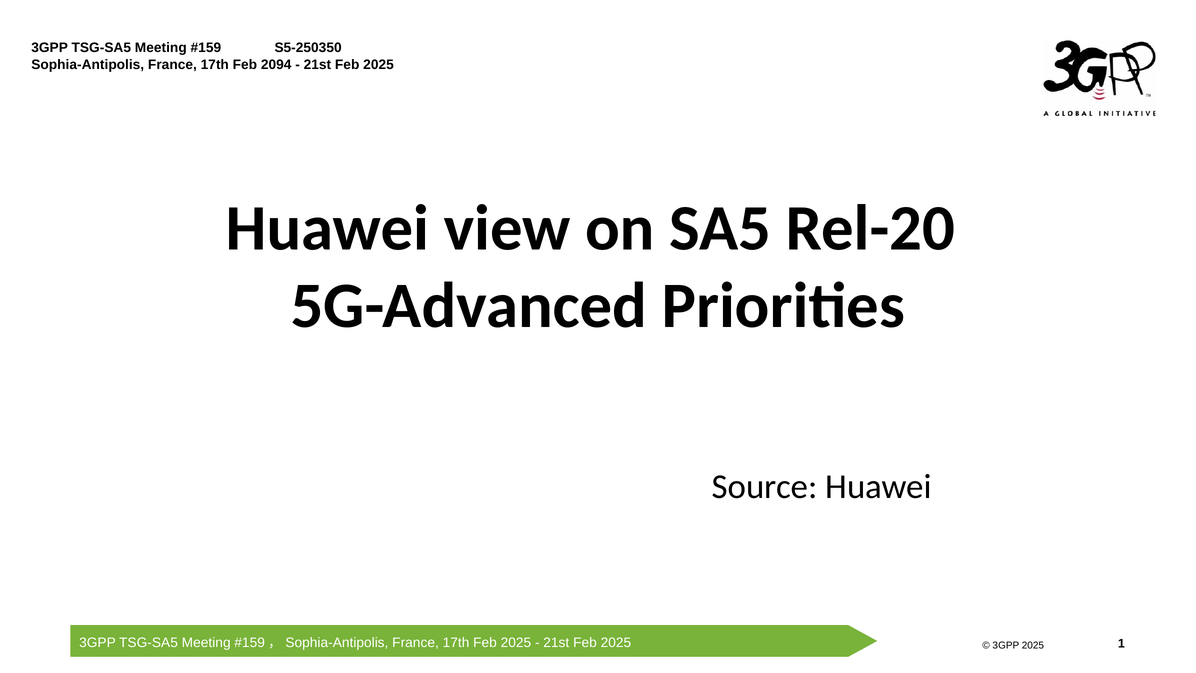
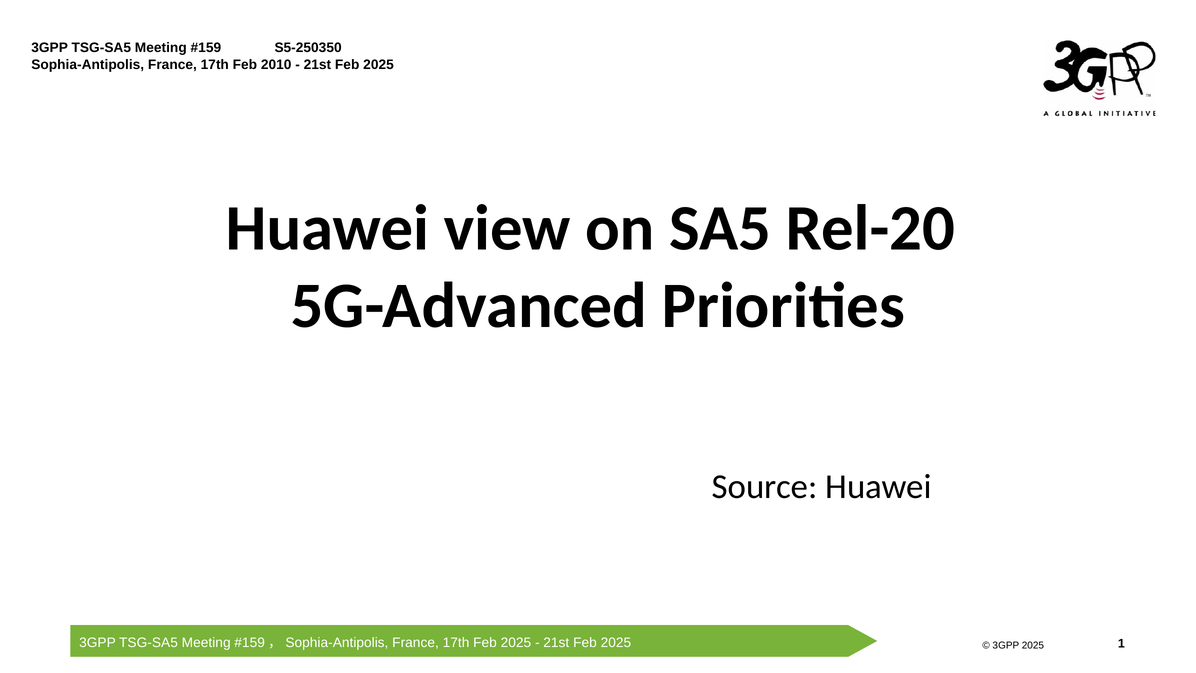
2094: 2094 -> 2010 (276, 65)
